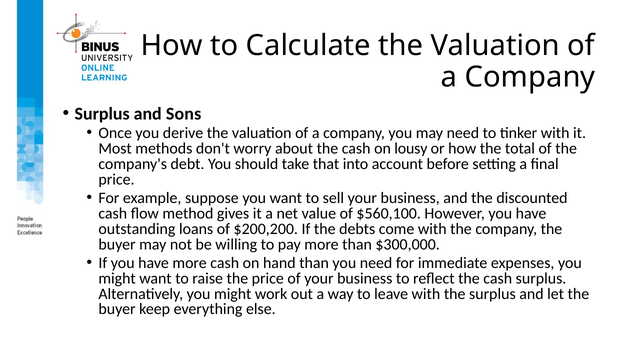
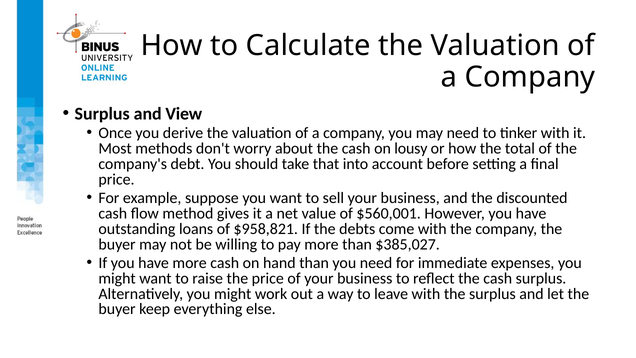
Sons: Sons -> View (184, 114)
$560,100: $560,100 -> $560,001 (389, 213)
$200,200: $200,200 -> $958,821 (266, 229)
$300,000: $300,000 -> $385,027 (408, 244)
